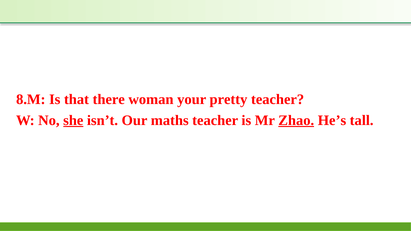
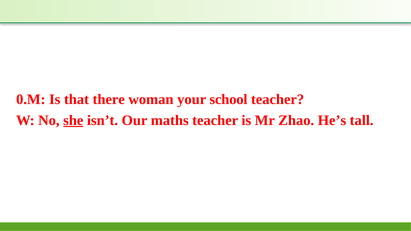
8.M: 8.M -> 0.M (31, 100)
pretty: pretty -> school (229, 100)
Zhao underline: present -> none (296, 120)
